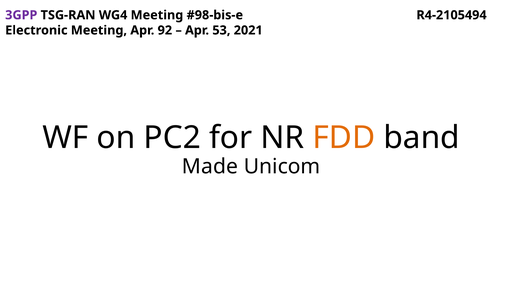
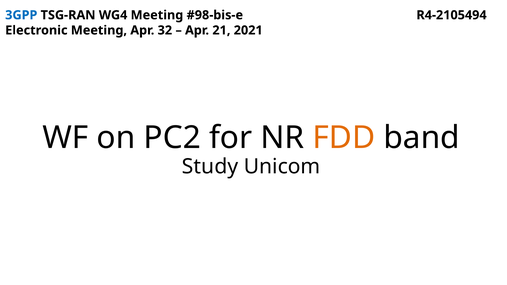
3GPP colour: purple -> blue (21, 15)
92: 92 -> 32 (165, 30)
53: 53 -> 21 (221, 30)
Made: Made -> Study (210, 166)
